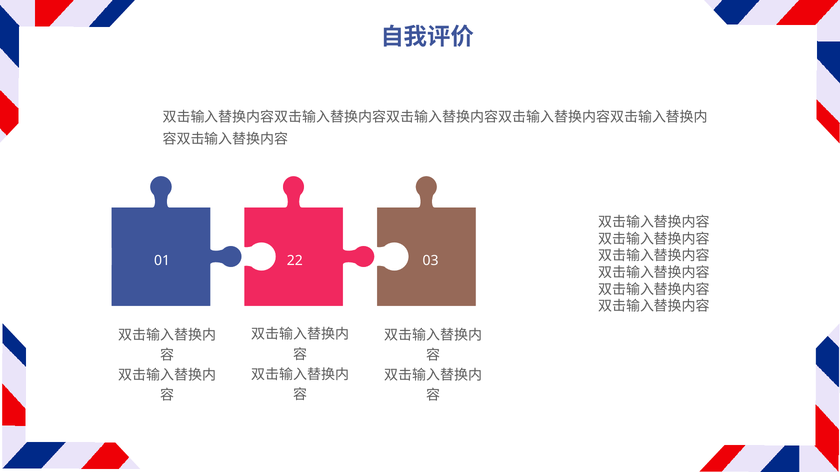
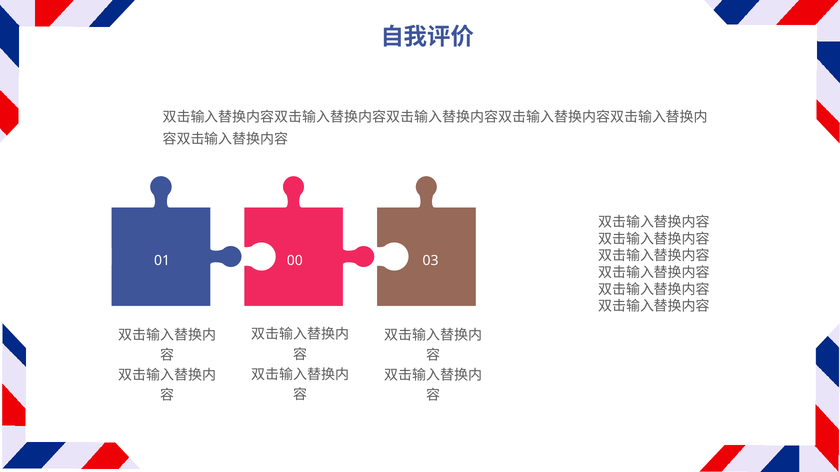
22: 22 -> 00 (295, 261)
